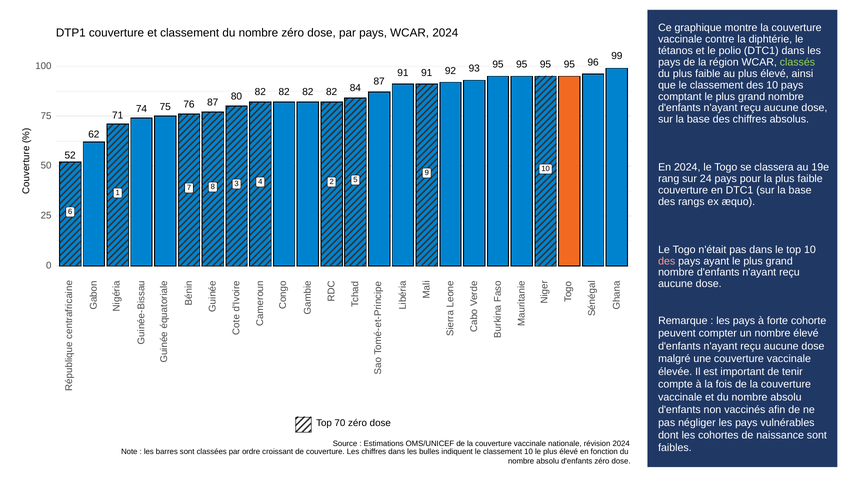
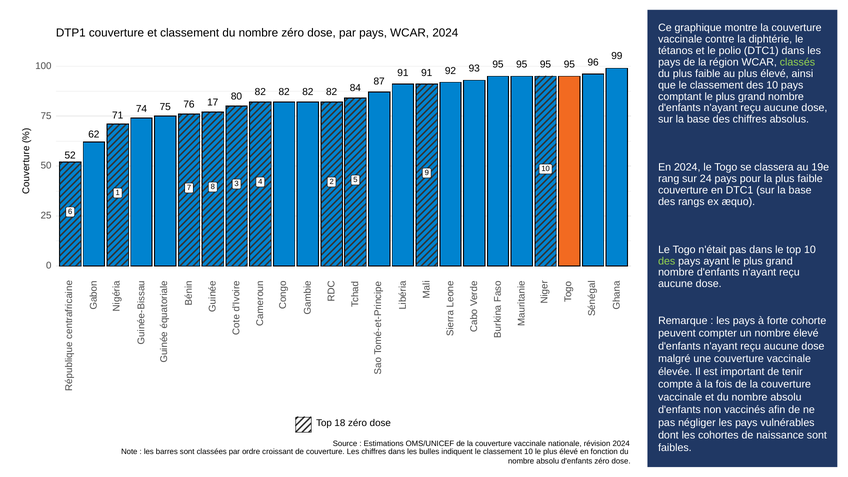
76 87: 87 -> 17 (213, 103)
des colour: pink -> light green (667, 261)
70: 70 -> 18 (340, 423)
